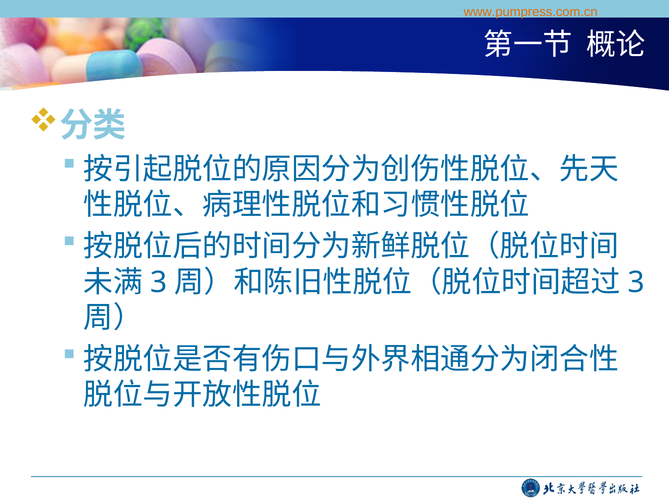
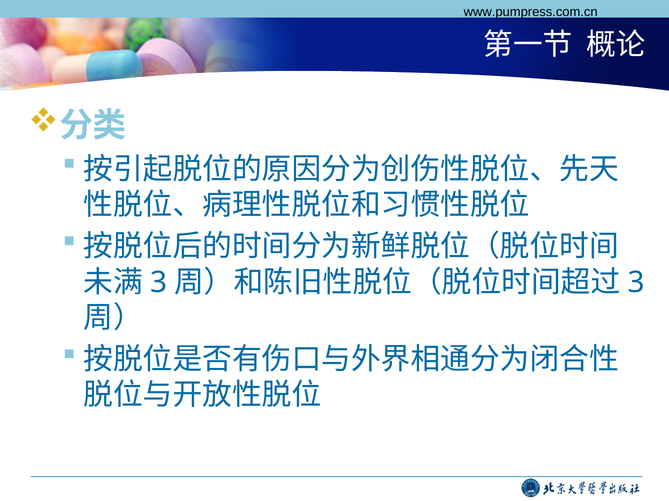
www.pumpress.com.cn colour: orange -> black (531, 12)
